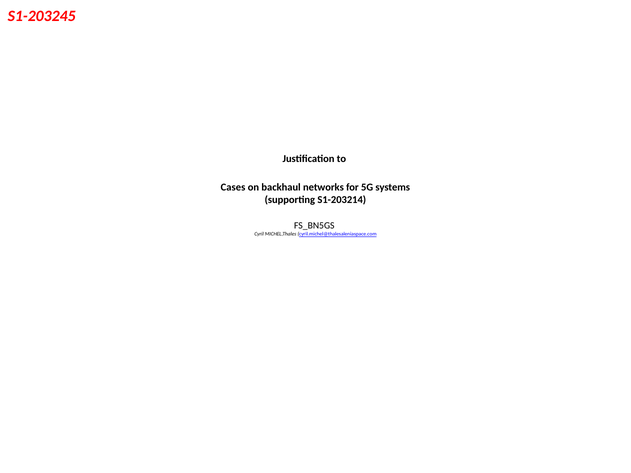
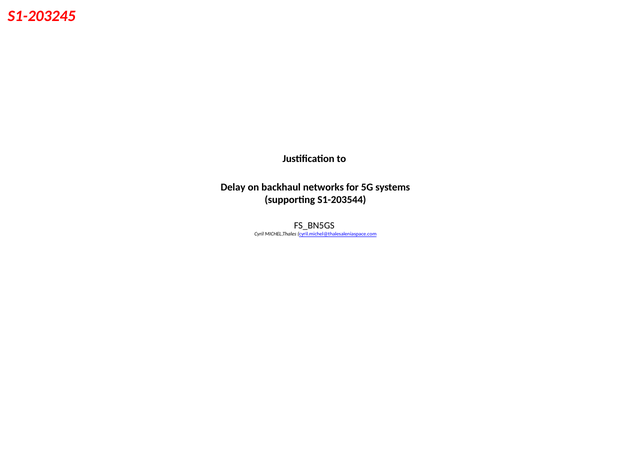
Cases: Cases -> Delay (233, 187)
S1-203214: S1-203214 -> S1-203544 (342, 200)
